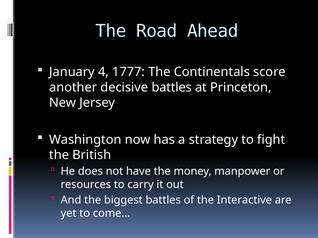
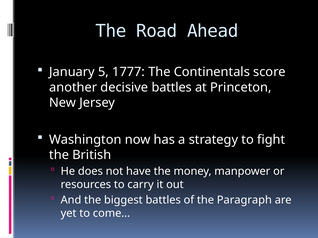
4: 4 -> 5 (103, 72)
Interactive: Interactive -> Paragraph (244, 200)
